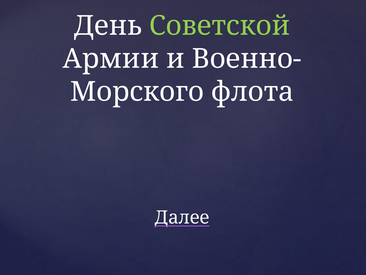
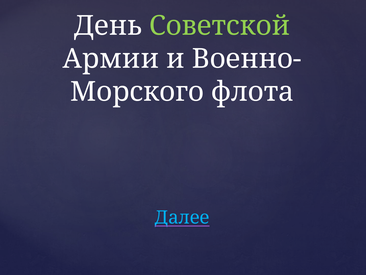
Далее colour: white -> light blue (182, 217)
